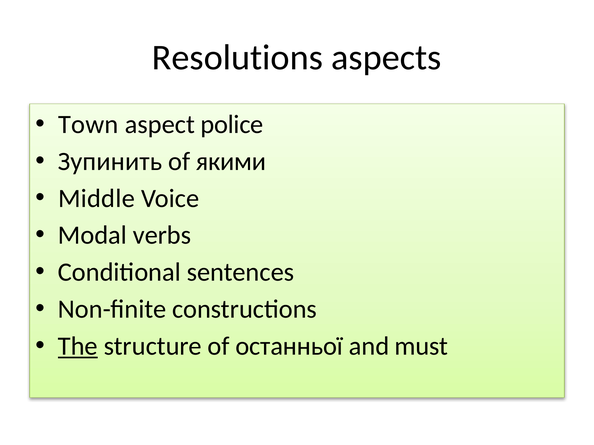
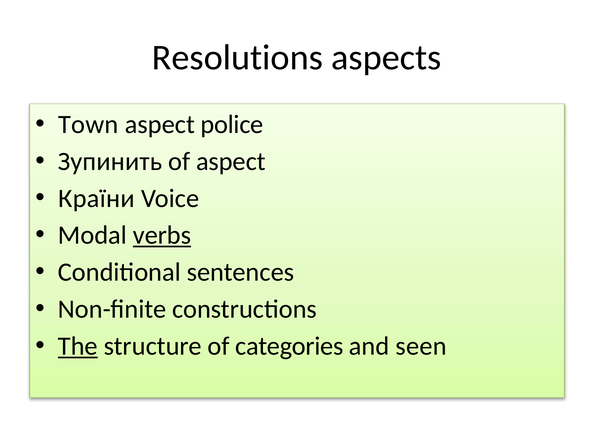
of якими: якими -> aspect (231, 162)
Middle: Middle -> Країни (96, 199)
verbs underline: none -> present (162, 236)
останньої: останньої -> categories (289, 346)
must: must -> seen (421, 346)
